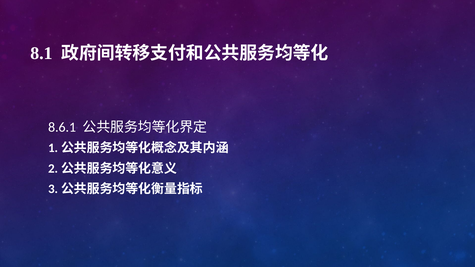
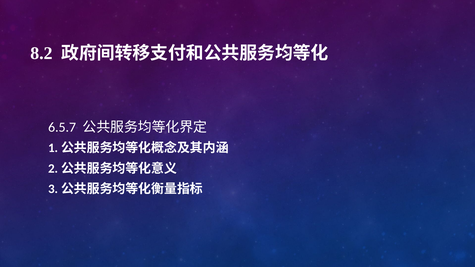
8.1: 8.1 -> 8.2 (41, 53)
8.6.1: 8.6.1 -> 6.5.7 (62, 127)
